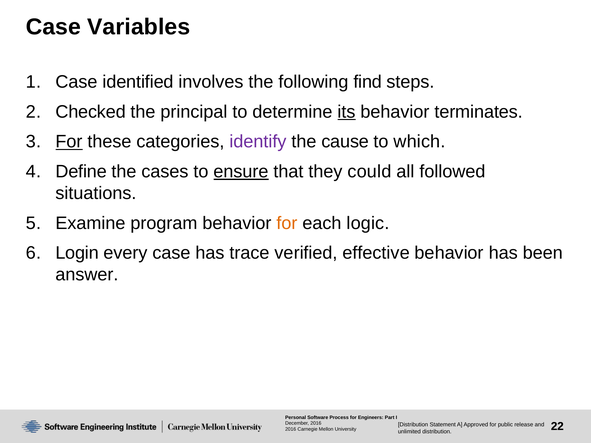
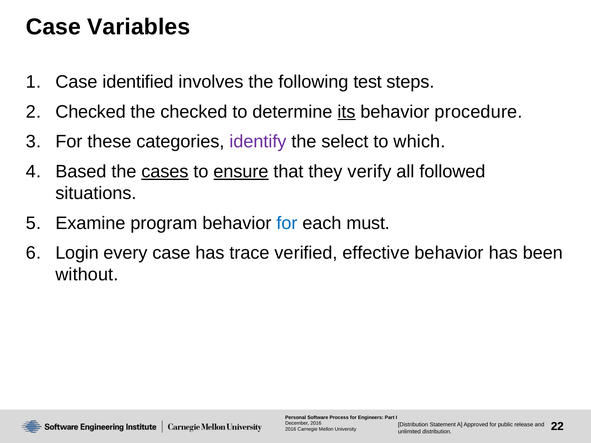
find: find -> test (368, 82)
the principal: principal -> checked (194, 112)
terminates: terminates -> procedure (479, 112)
For underline: present -> none (69, 142)
cause: cause -> select (345, 142)
Define: Define -> Based (81, 172)
cases underline: none -> present (165, 172)
could: could -> verify (369, 172)
for colour: orange -> blue (287, 223)
logic: logic -> must (368, 223)
answer: answer -> without (87, 275)
